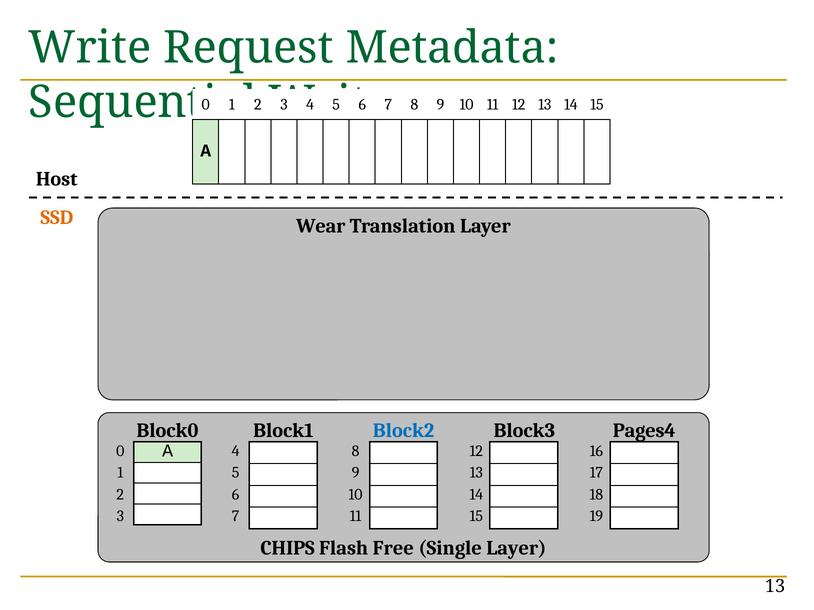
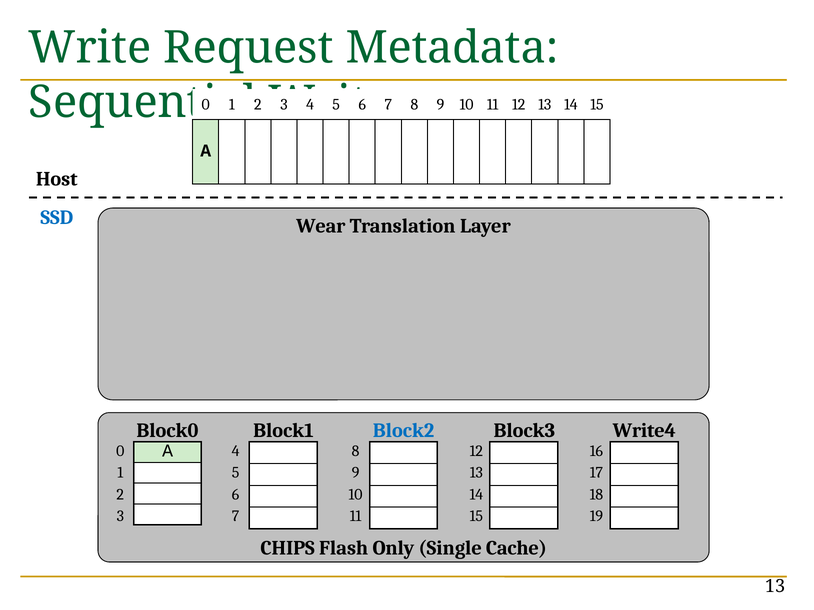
SSD colour: orange -> blue (57, 217)
Pages4: Pages4 -> Write4 (644, 431)
Free: Free -> Only (393, 548)
Single Layer: Layer -> Cache (516, 548)
